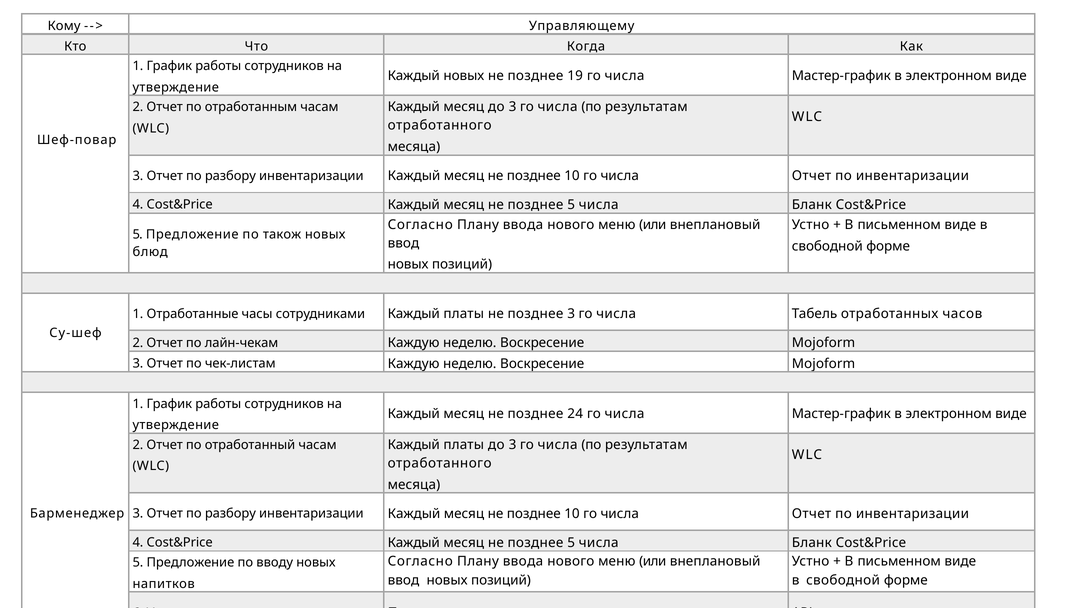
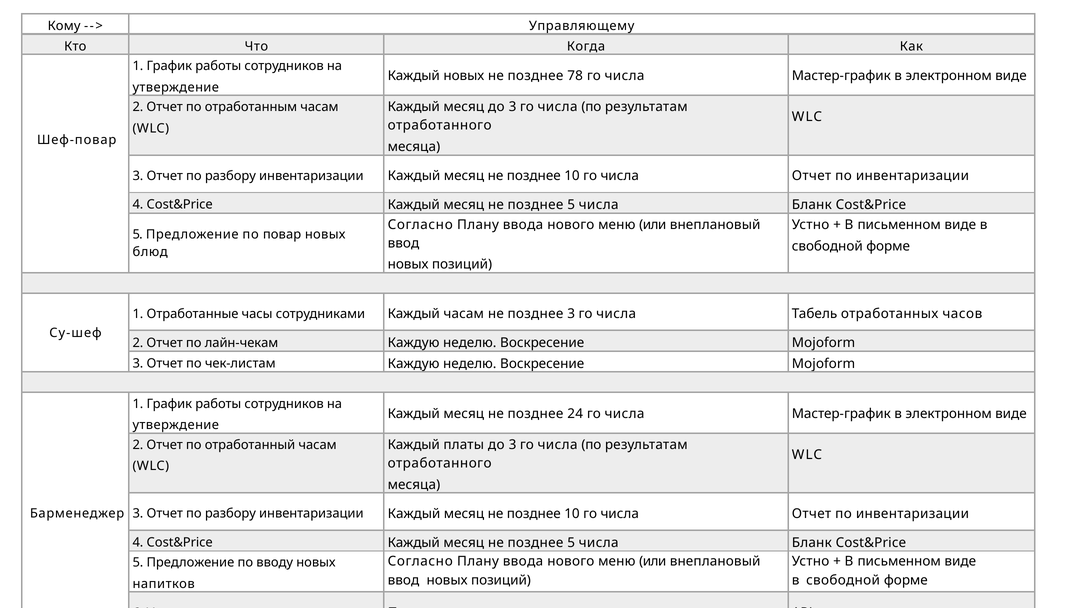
19: 19 -> 78 (575, 76)
також: також -> повар (282, 234)
сотрудниками Каждый платы: платы -> часам (464, 314)
